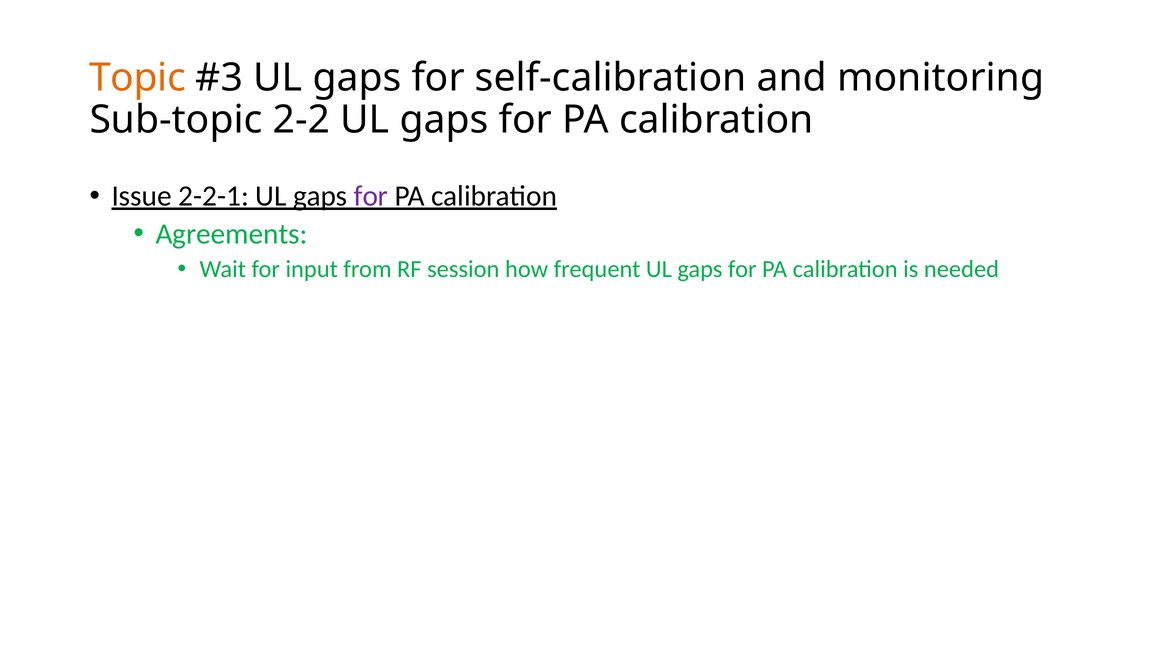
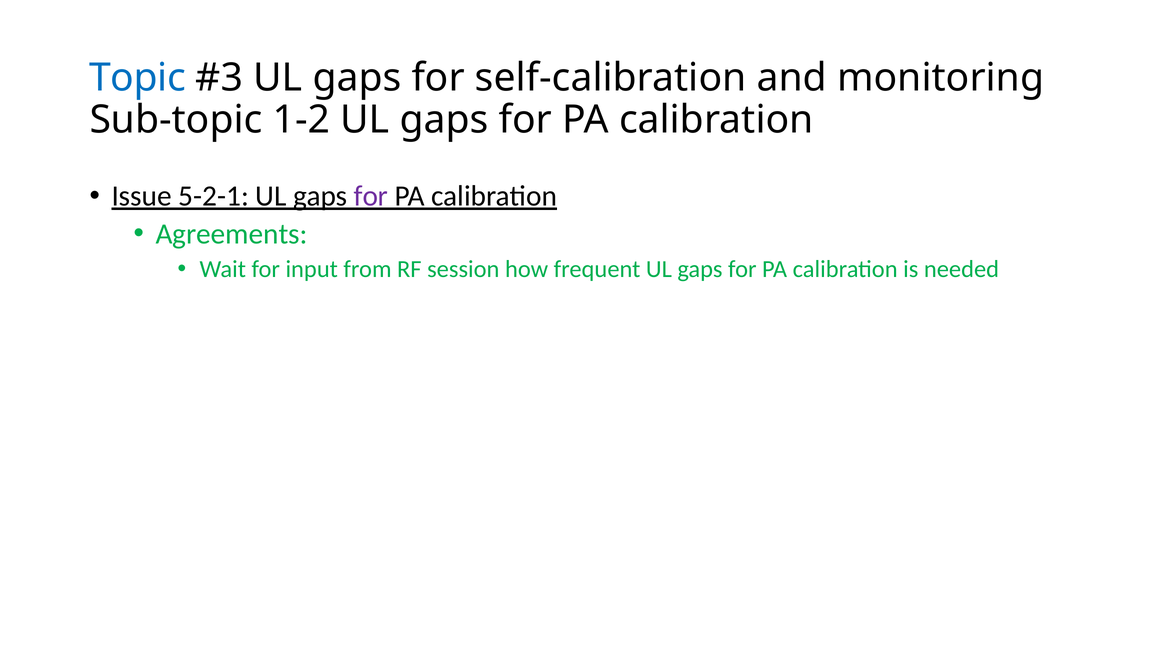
Topic colour: orange -> blue (138, 78)
2-2: 2-2 -> 1-2 (301, 120)
2-2-1: 2-2-1 -> 5-2-1 (214, 196)
